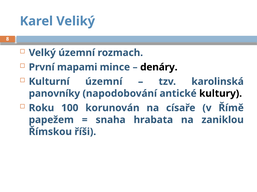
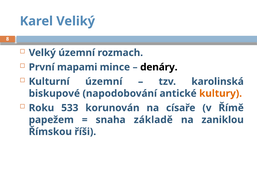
panovníky: panovníky -> biskupové (54, 94)
kultury colour: black -> orange (221, 94)
100: 100 -> 533 (70, 108)
hrabata: hrabata -> základě (153, 120)
